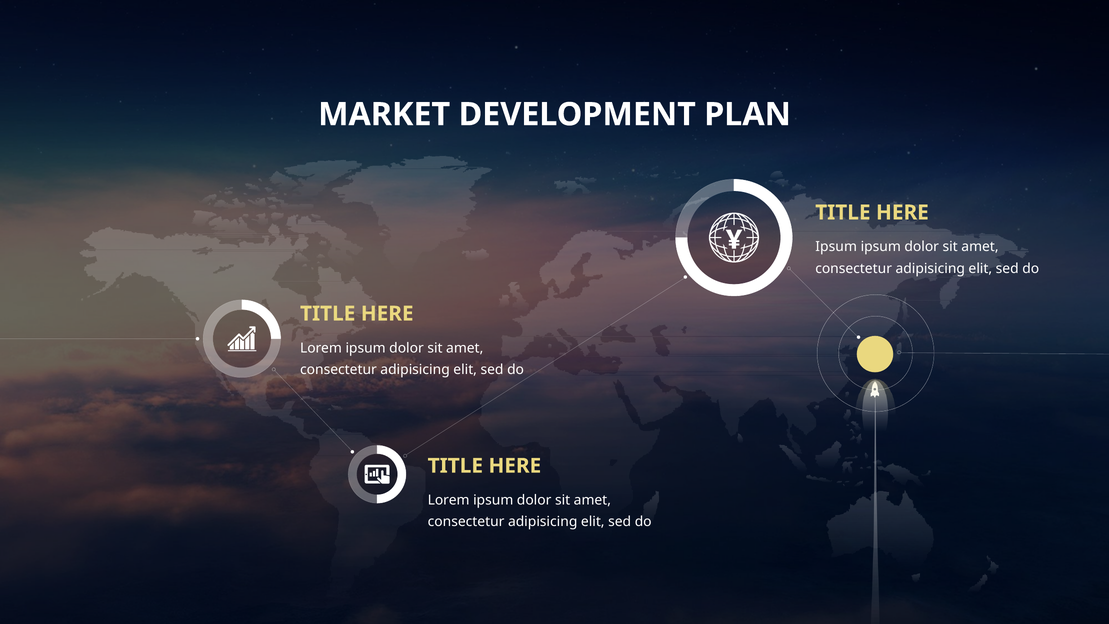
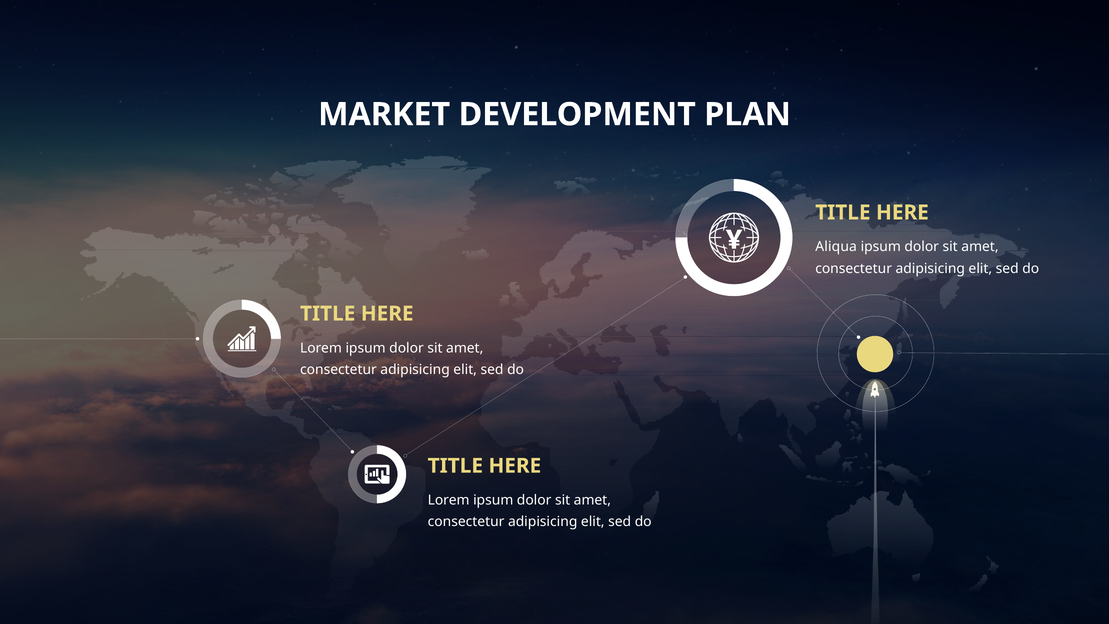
Ipsum: Ipsum -> Aliqua (836, 247)
